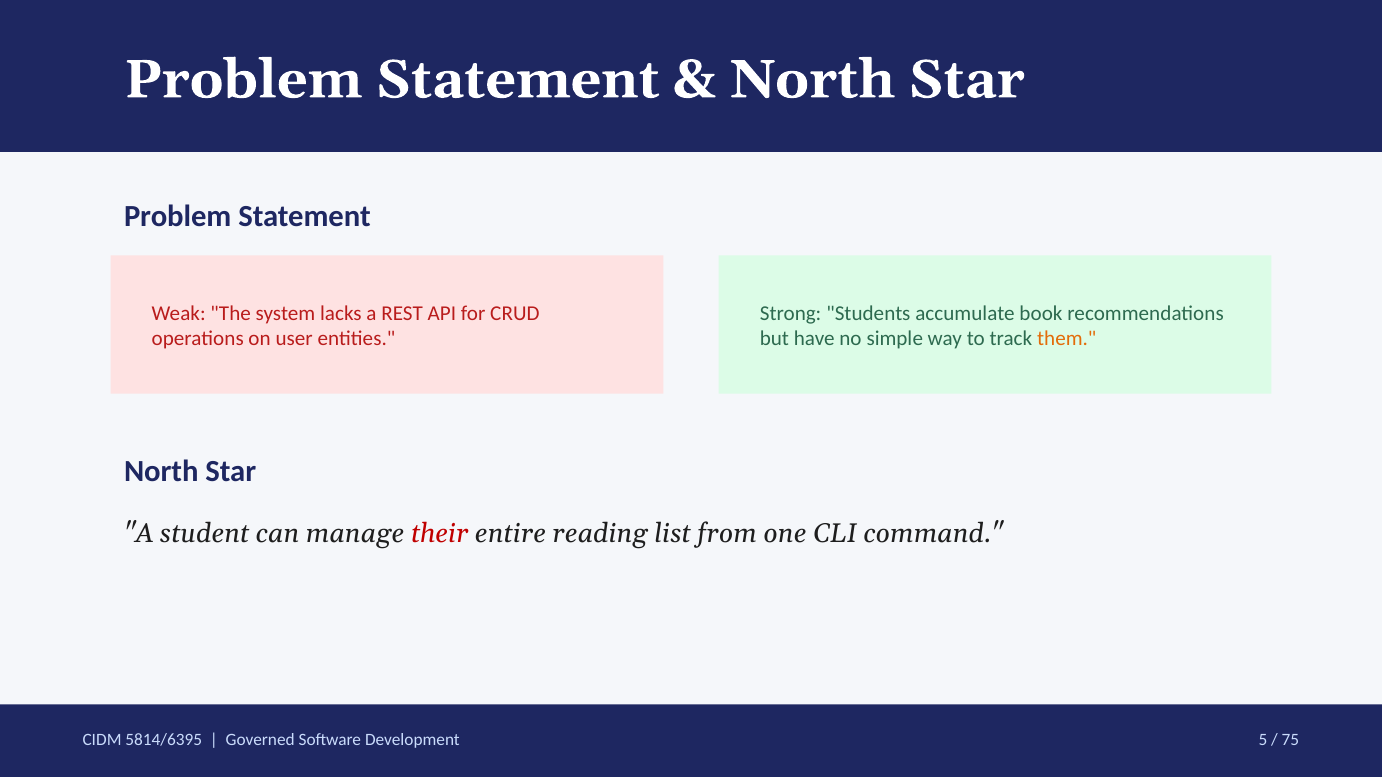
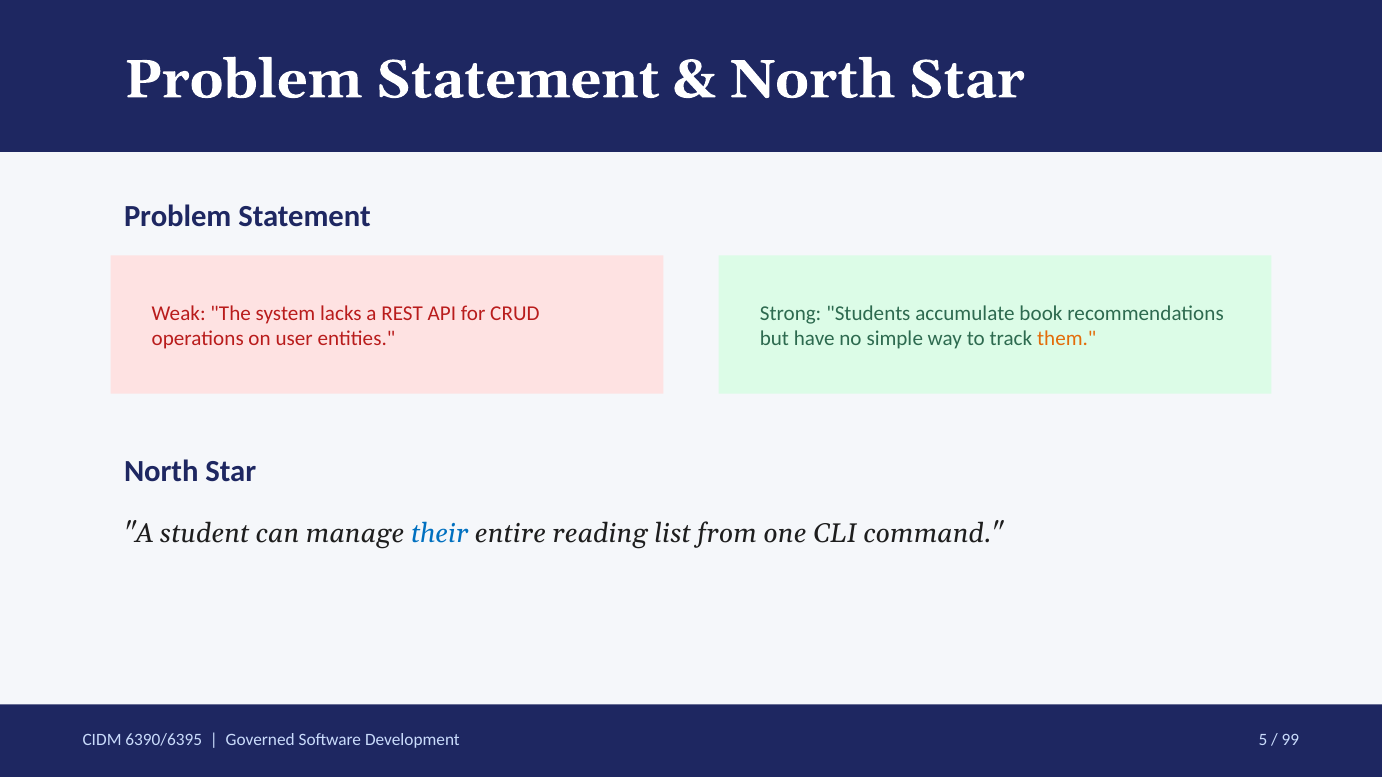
their colour: red -> blue (440, 534)
5814/6395: 5814/6395 -> 6390/6395 (164, 741)
75: 75 -> 99 (1290, 741)
